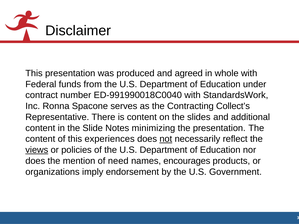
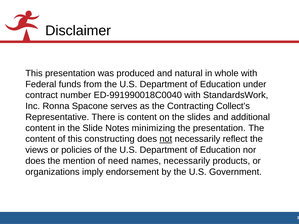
agreed: agreed -> natural (189, 73)
experiences: experiences -> constructing (110, 139)
views underline: present -> none (37, 150)
names encourages: encourages -> necessarily (187, 161)
